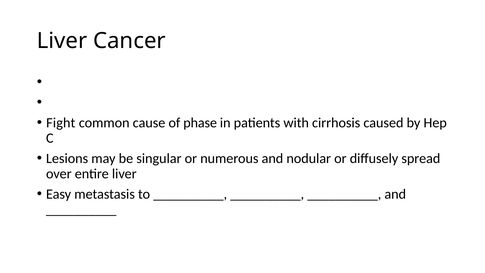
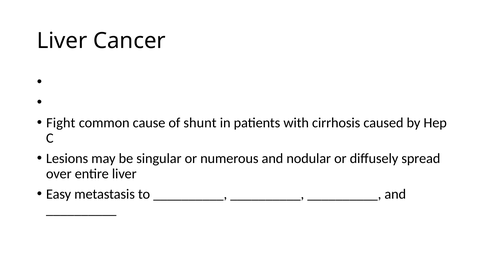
phase: phase -> shunt (200, 123)
